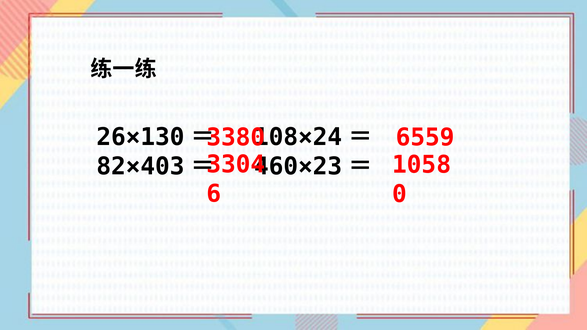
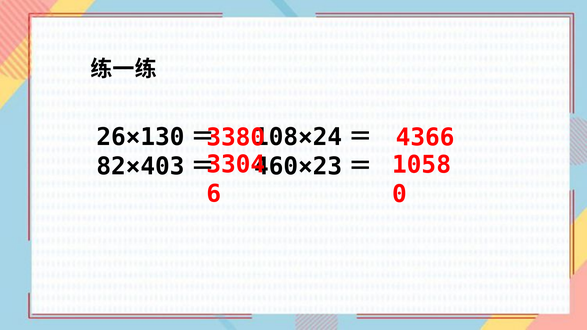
6559: 6559 -> 4366 (425, 137)
